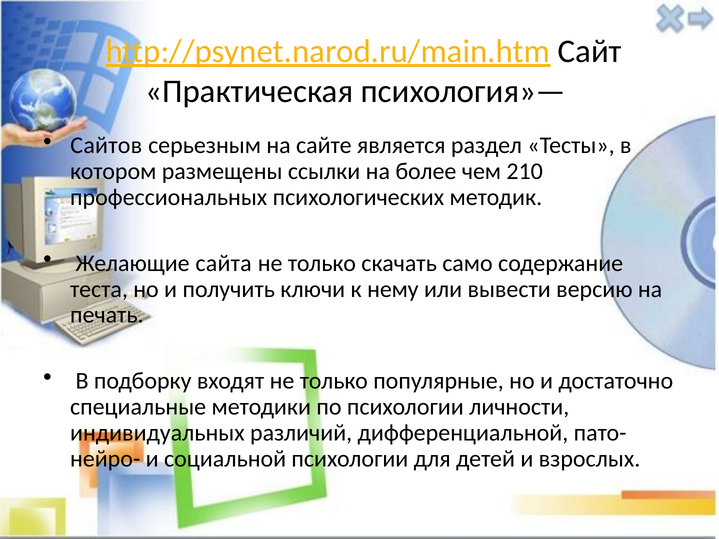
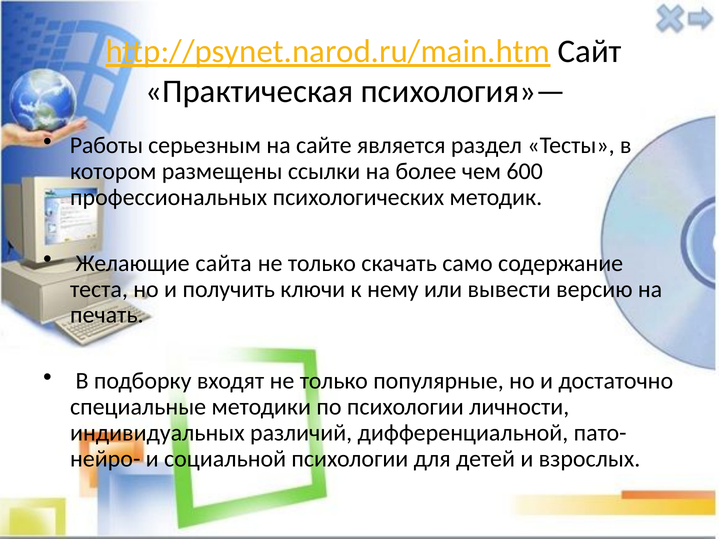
Сайтов: Сайтов -> Работы (107, 145)
210: 210 -> 600 (525, 171)
